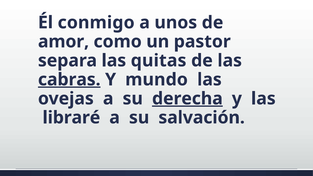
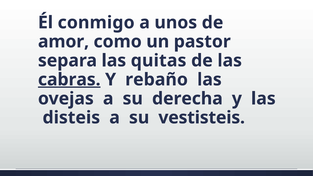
mundo: mundo -> rebaño (157, 80)
derecha underline: present -> none (187, 99)
libraré: libraré -> disteis (71, 118)
salvación: salvación -> vestisteis (202, 118)
